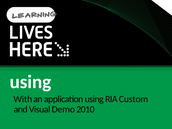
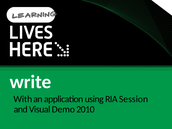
using: using -> write (30, 82)
Custom: Custom -> Session (134, 99)
